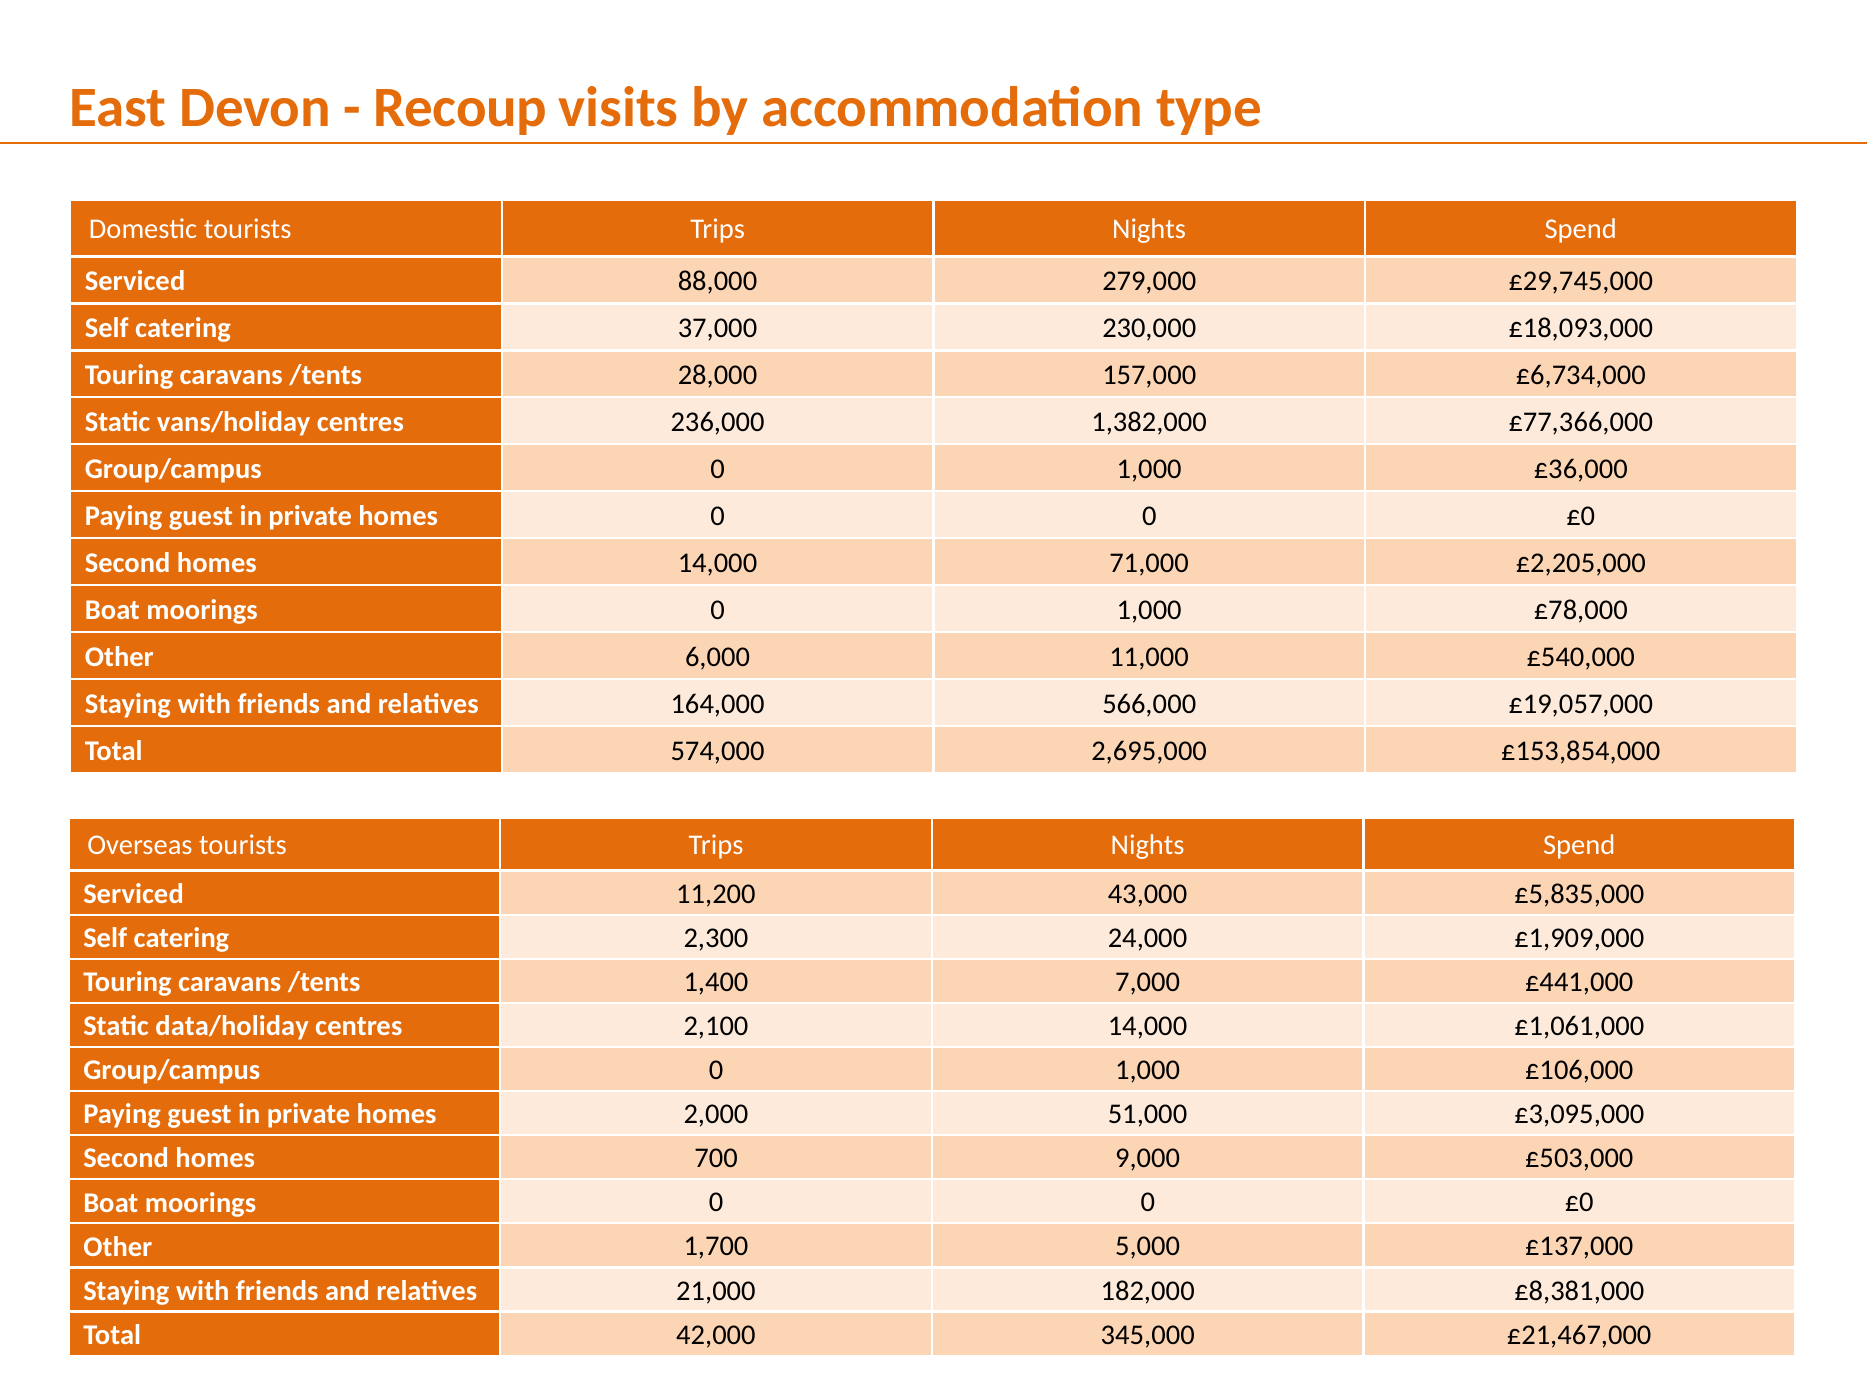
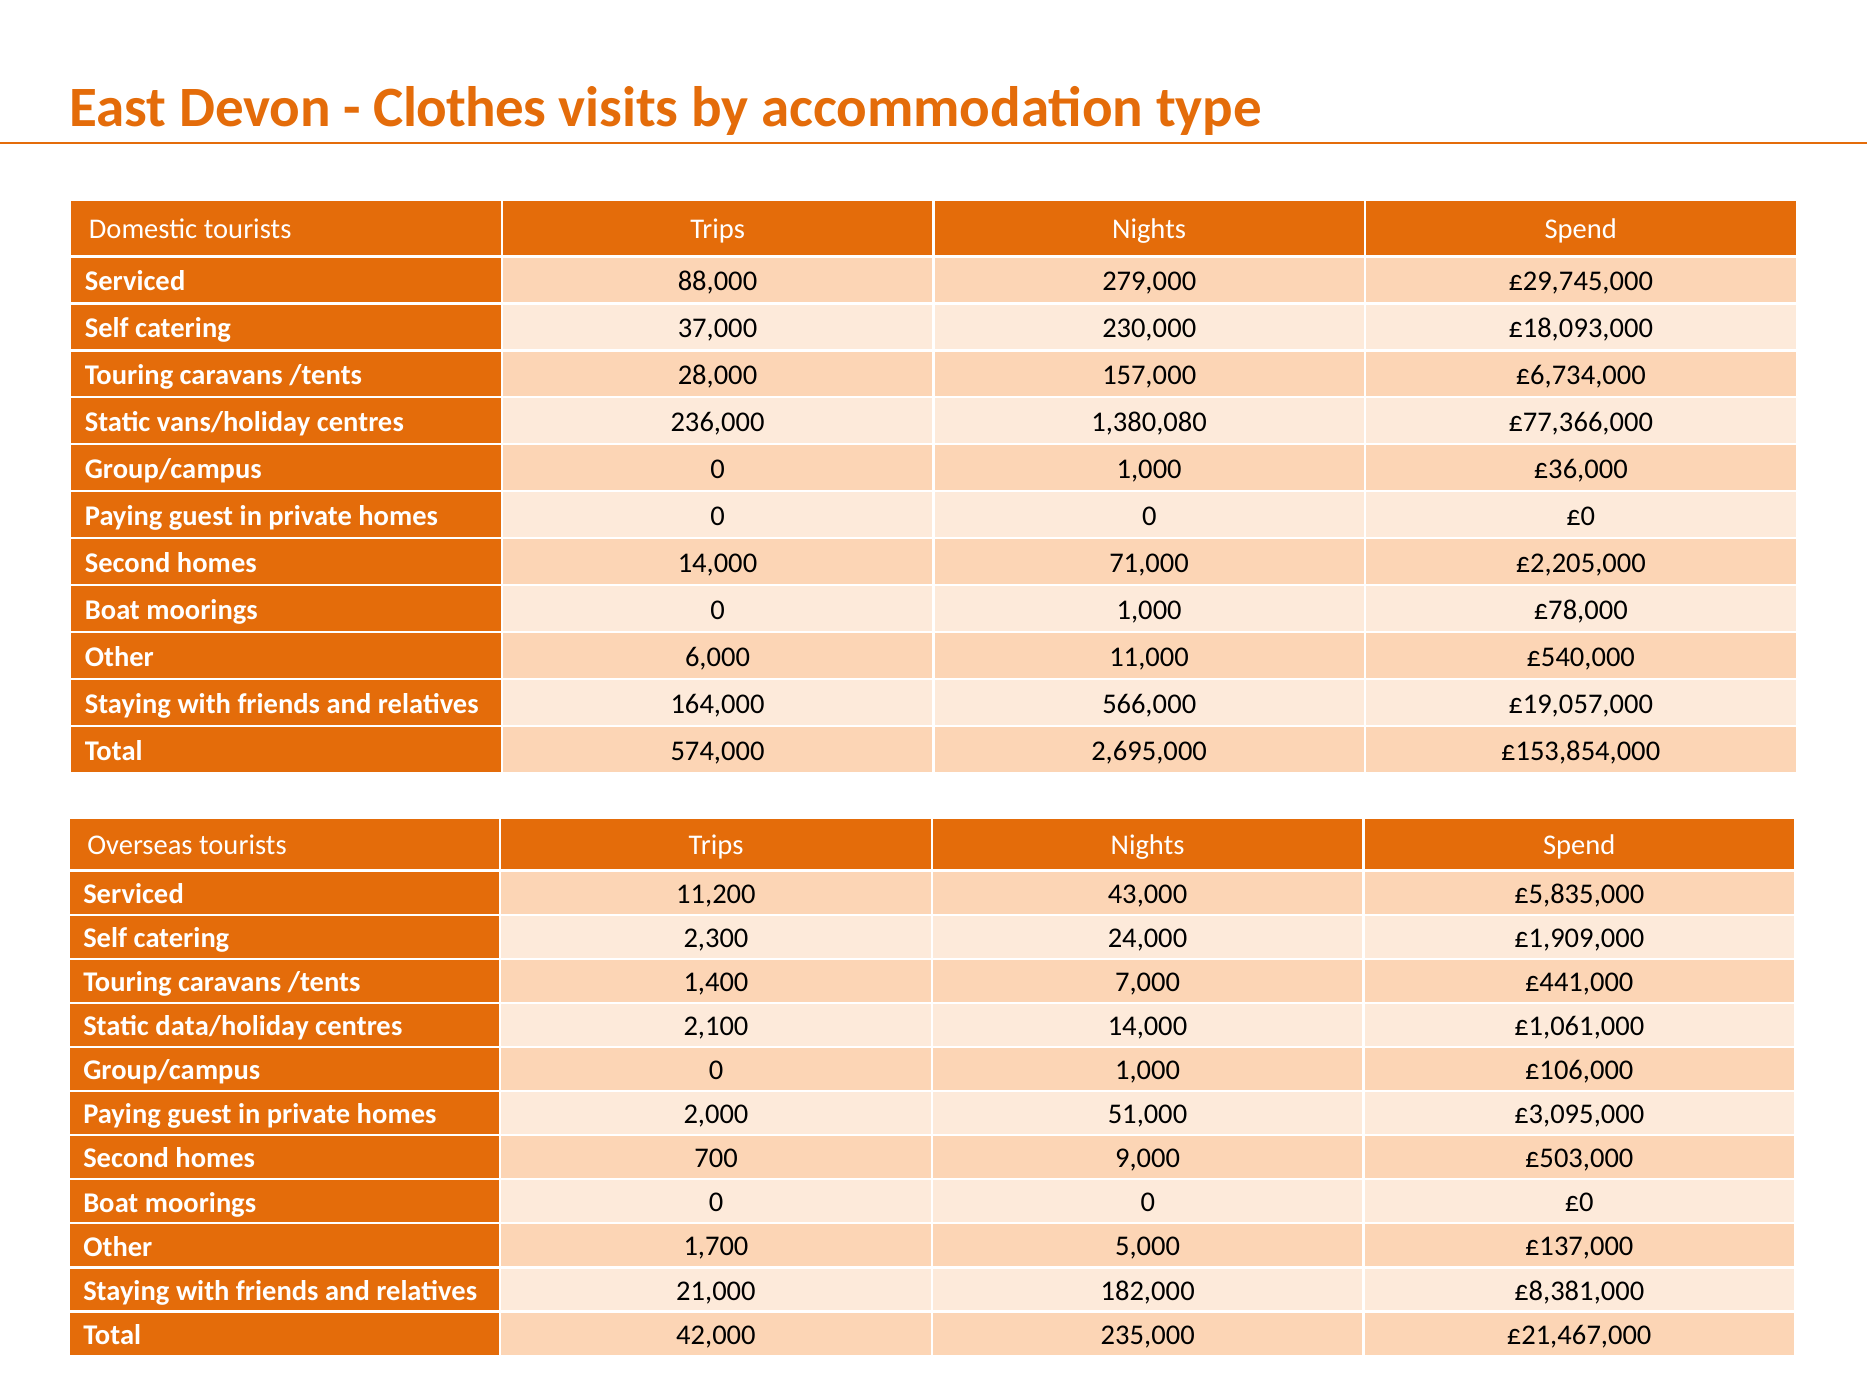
Recoup: Recoup -> Clothes (460, 108)
1,382,000: 1,382,000 -> 1,380,080 (1149, 422)
345,000: 345,000 -> 235,000 (1148, 1335)
